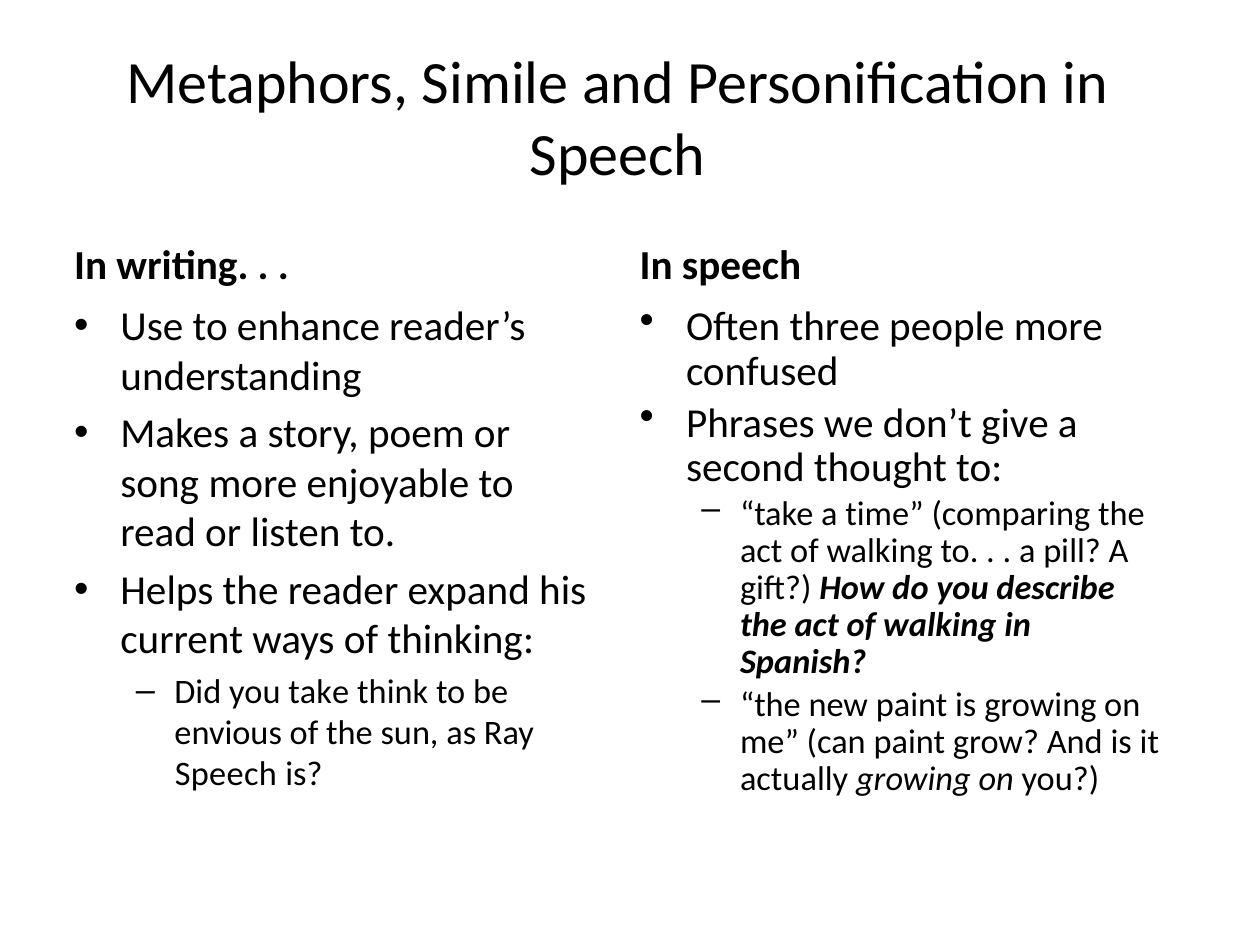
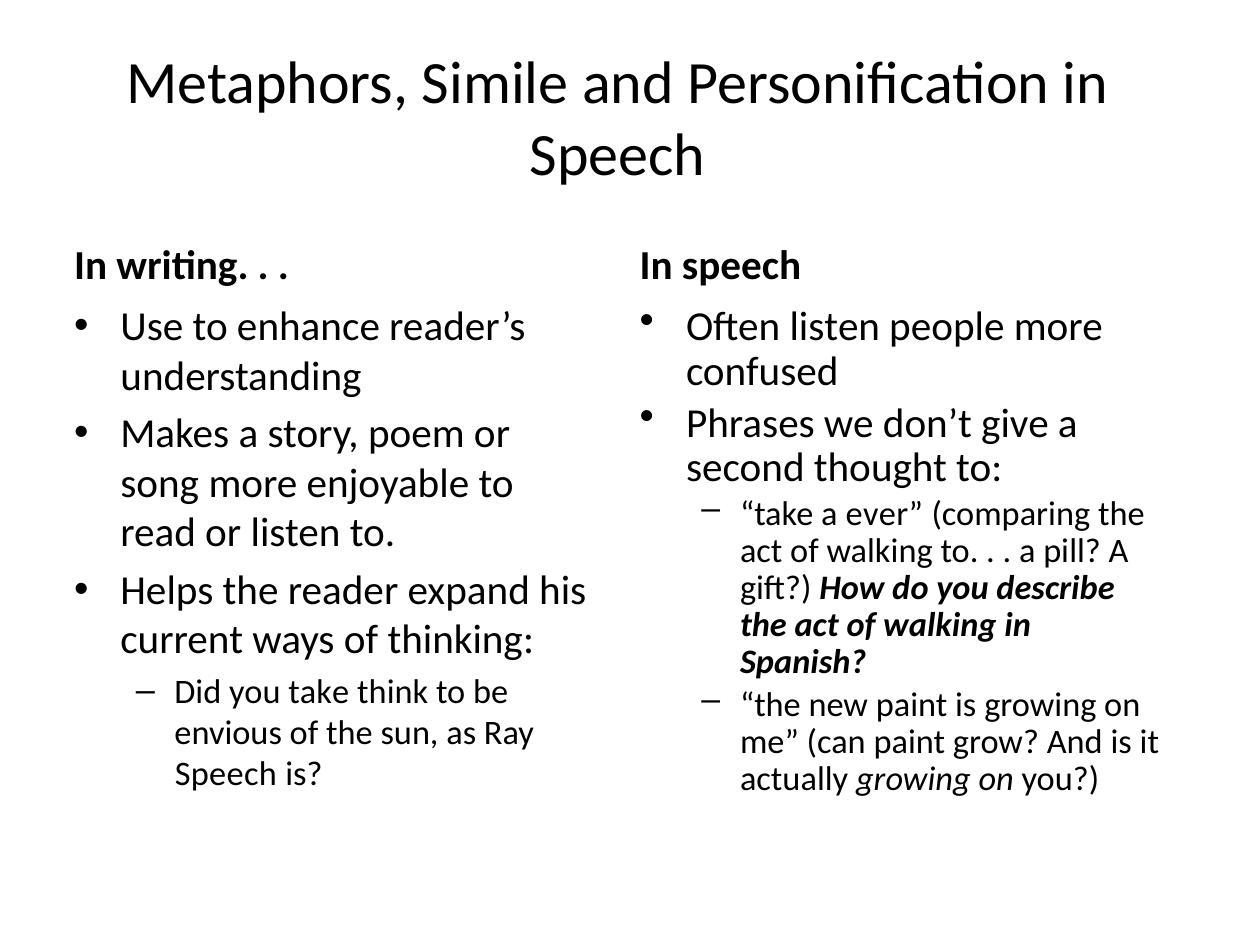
Often three: three -> listen (835, 327)
time: time -> ever (884, 514)
